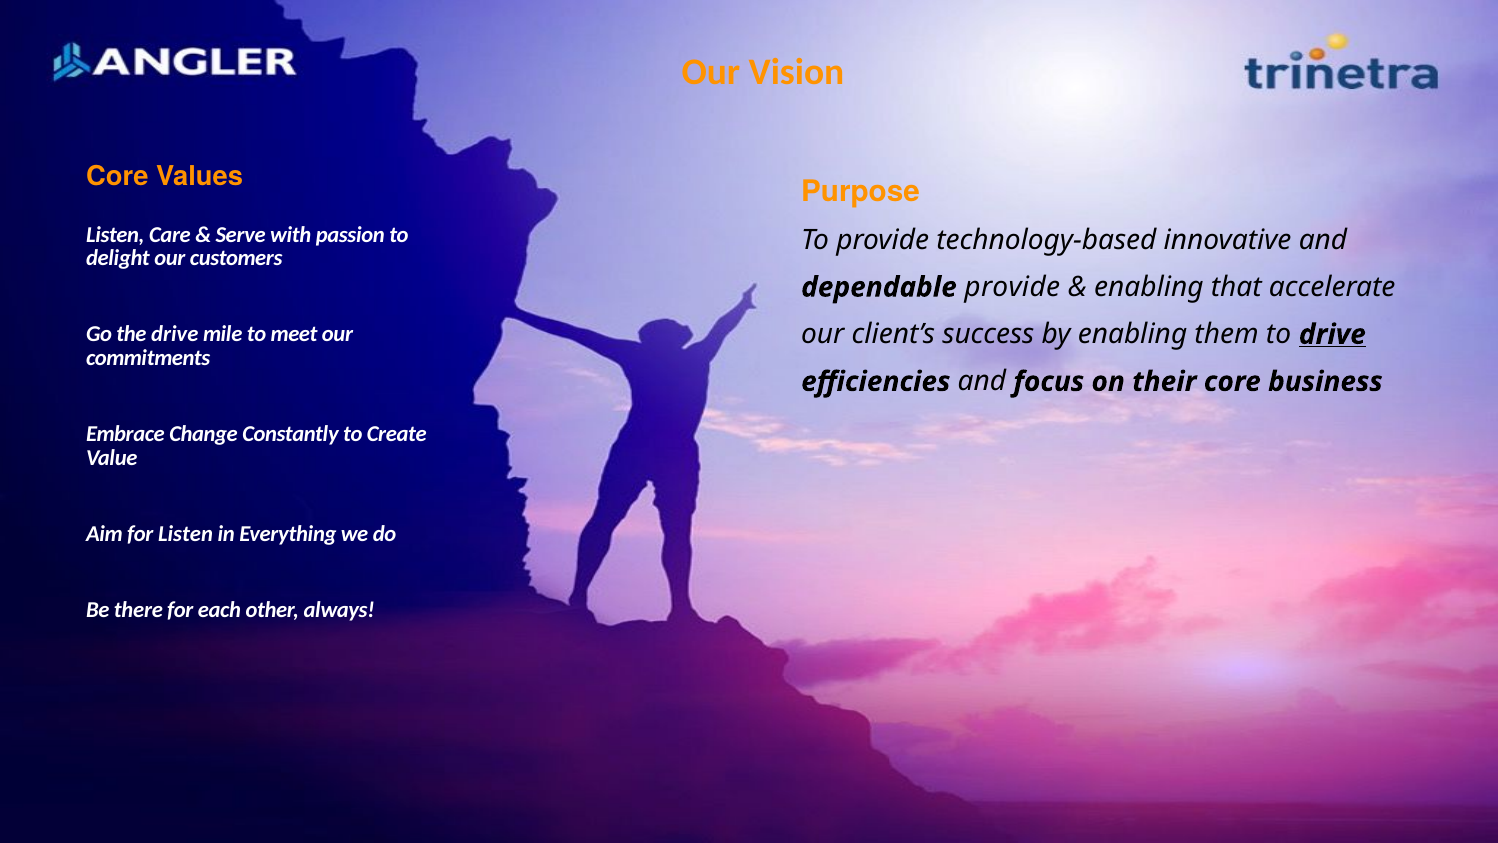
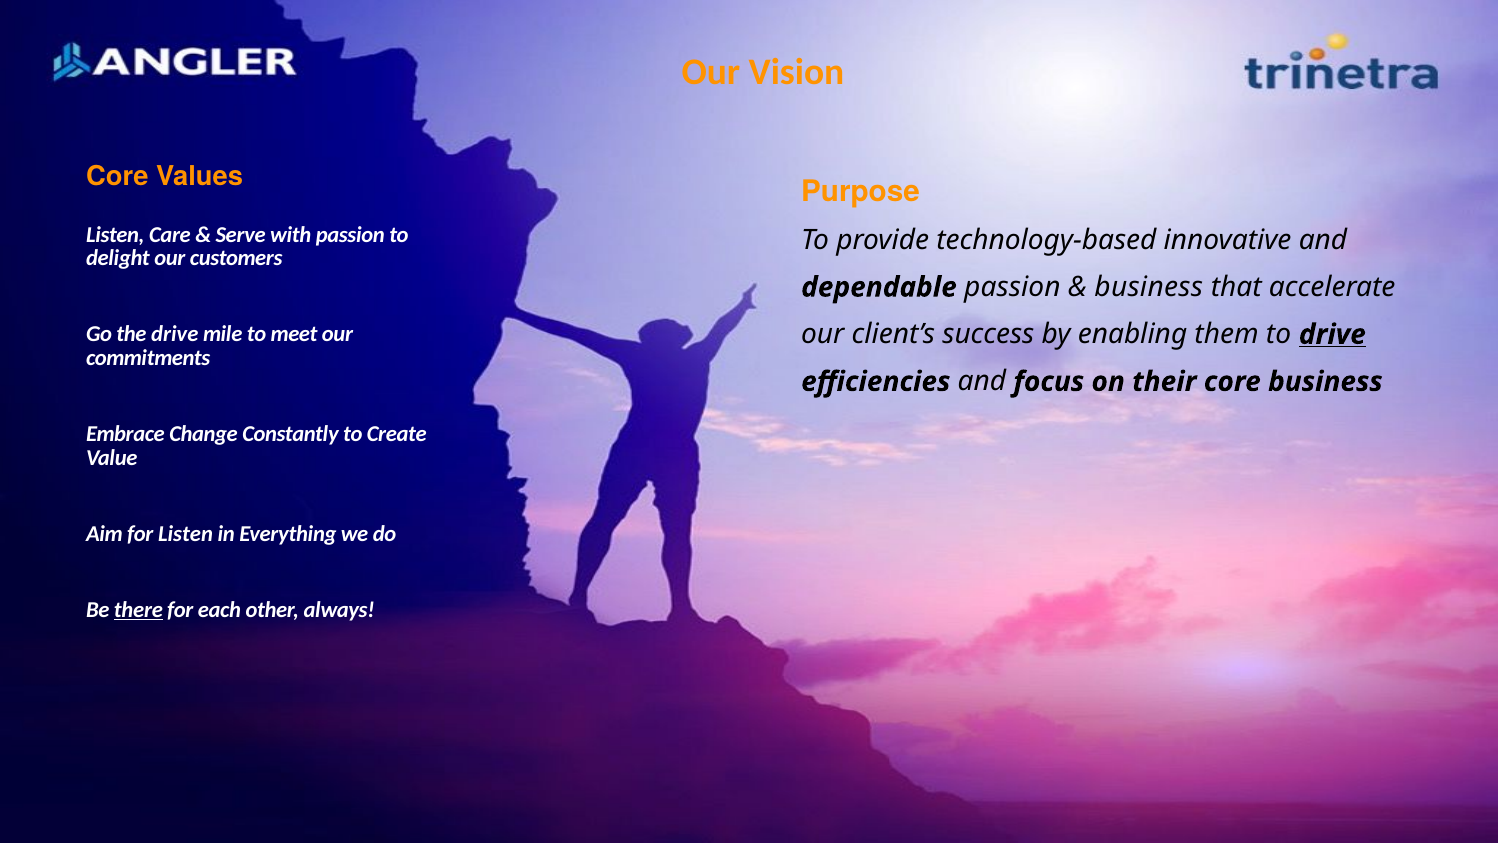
dependable provide: provide -> passion (1012, 287)
enabling: enabling -> business (1149, 287)
there underline: none -> present (138, 610)
